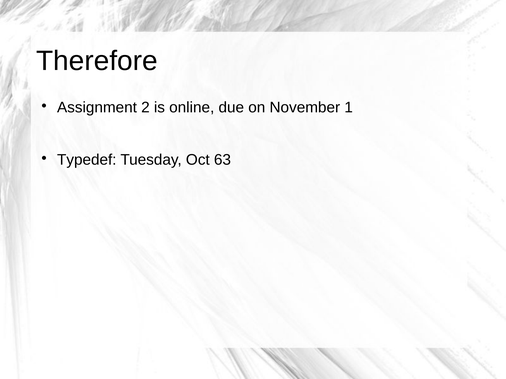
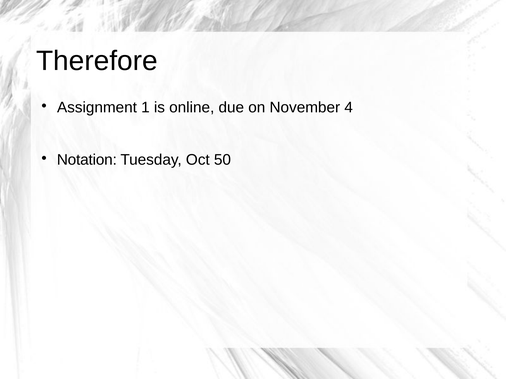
2: 2 -> 1 (145, 108)
1: 1 -> 4 (349, 108)
Typedef: Typedef -> Notation (87, 160)
63: 63 -> 50 (222, 160)
